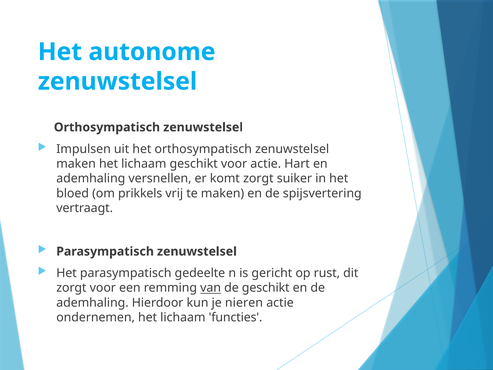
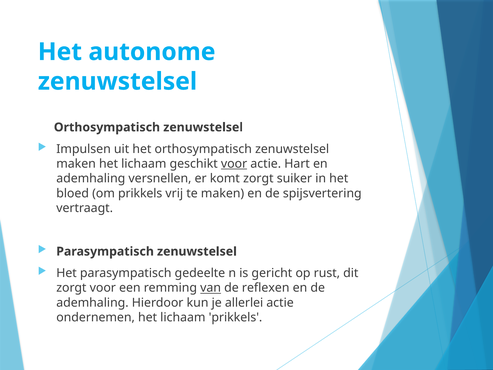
voor underline: none -> present (234, 164)
de geschikt: geschikt -> reflexen (266, 288)
nieren: nieren -> allerlei (244, 303)
lichaam functies: functies -> prikkels (235, 317)
